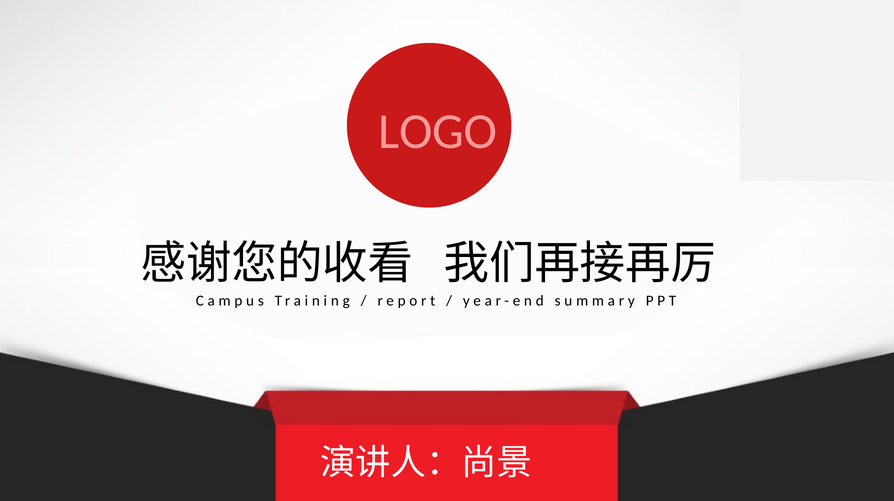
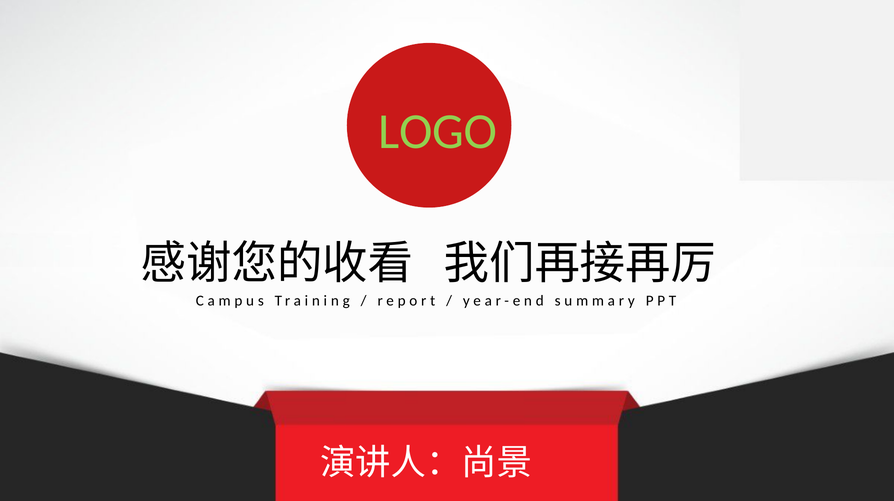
LOGO colour: pink -> light green (438, 131)
